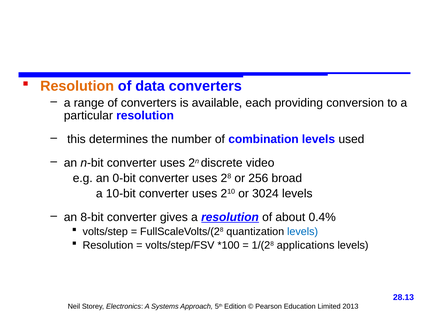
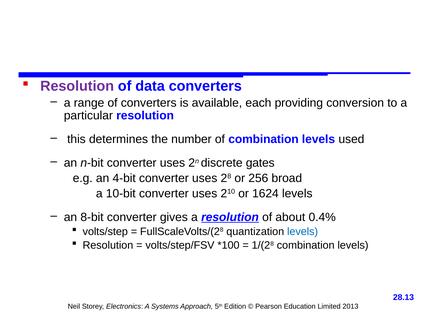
Resolution colour: orange -> purple (77, 86)
video: video -> gates (260, 163)
0-bit: 0-bit -> 4-bit (124, 178)
3024: 3024 -> 1624 (265, 193)
1/(28 applications: applications -> combination (306, 245)
